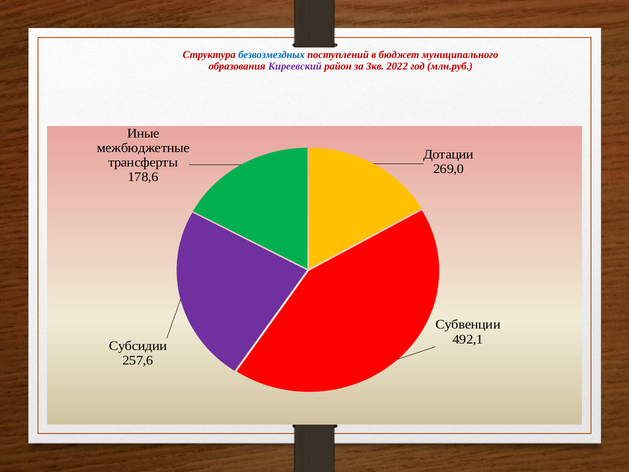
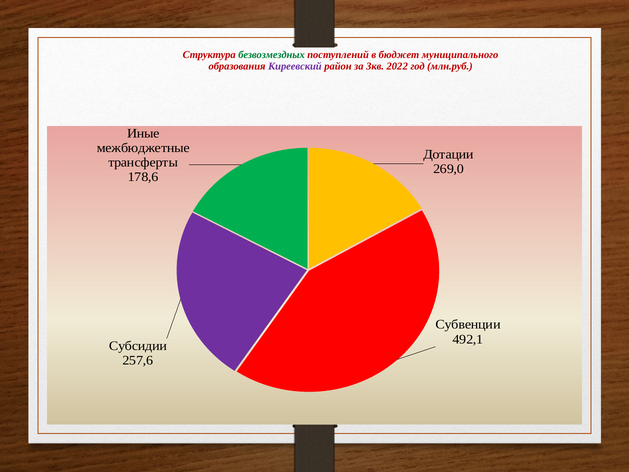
безвозмездных colour: blue -> green (272, 55)
